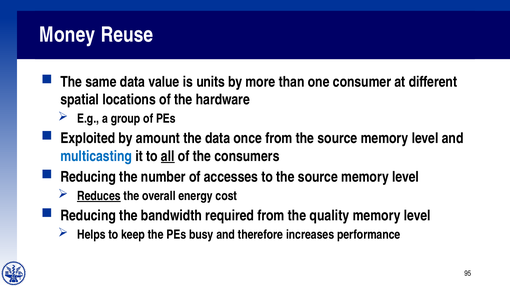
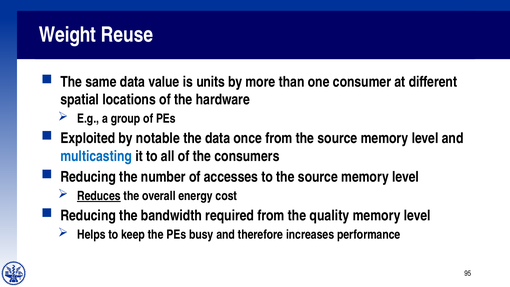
Money: Money -> Weight (67, 35)
amount: amount -> notable (158, 138)
all underline: present -> none (168, 156)
